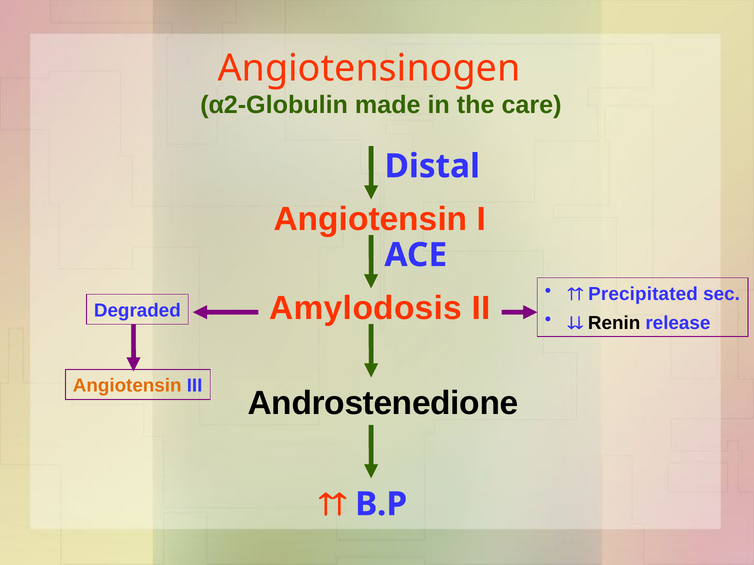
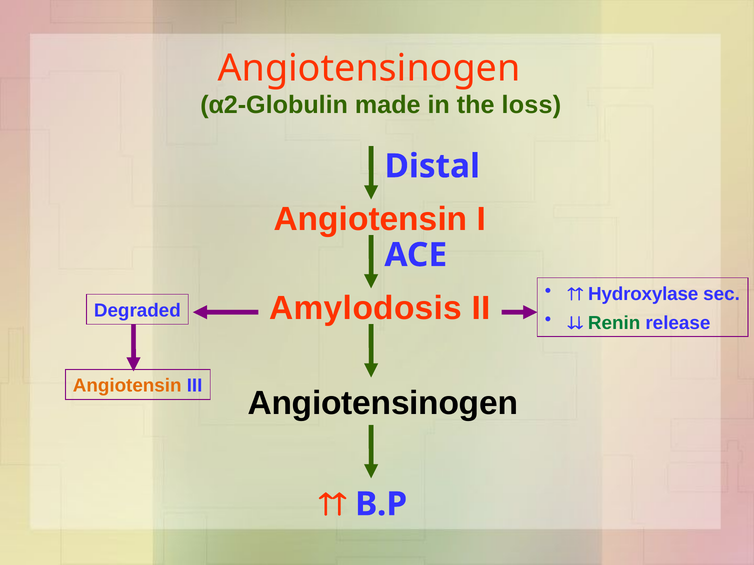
care: care -> loss (531, 105)
Precipitated: Precipitated -> Hydroxylase (643, 294)
Renin colour: black -> green (614, 323)
Androstenedione: Androstenedione -> Angiotensinogen (383, 404)
